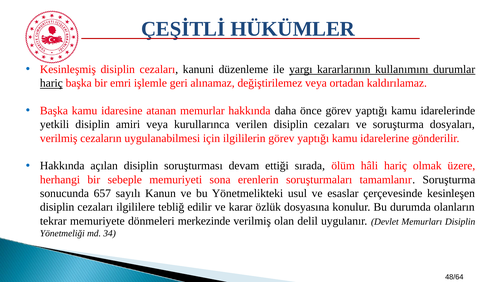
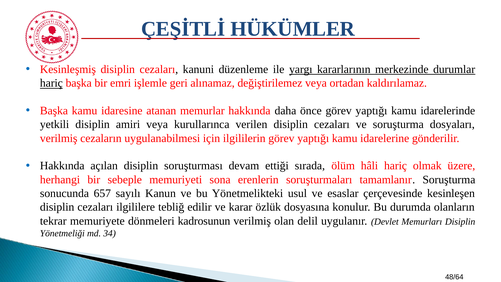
kullanımını: kullanımını -> merkezinde (402, 69)
merkezinde: merkezinde -> kadrosunun (204, 221)
